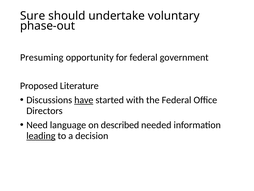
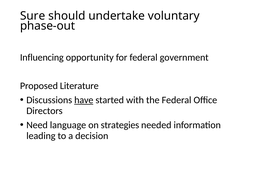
Presuming: Presuming -> Influencing (42, 57)
described: described -> strategies (120, 125)
leading underline: present -> none (41, 135)
